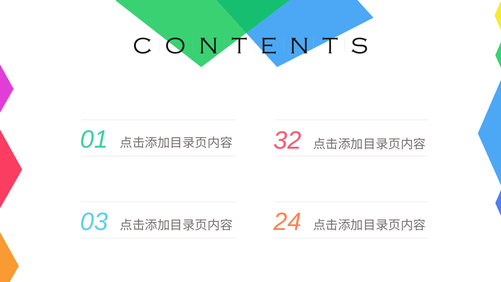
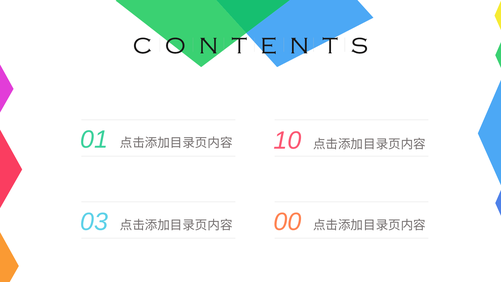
32: 32 -> 10 (287, 141)
24: 24 -> 00 (287, 222)
